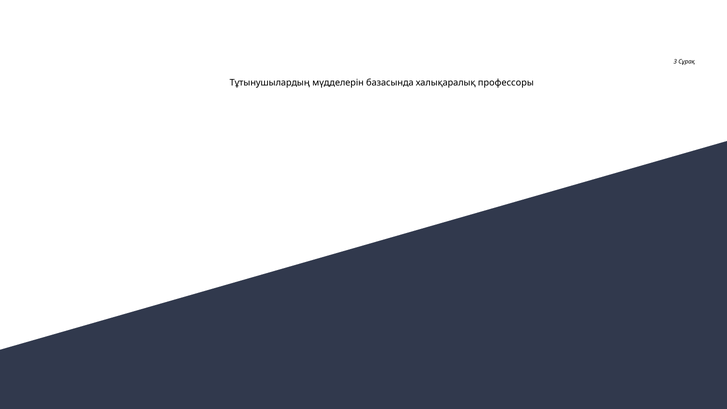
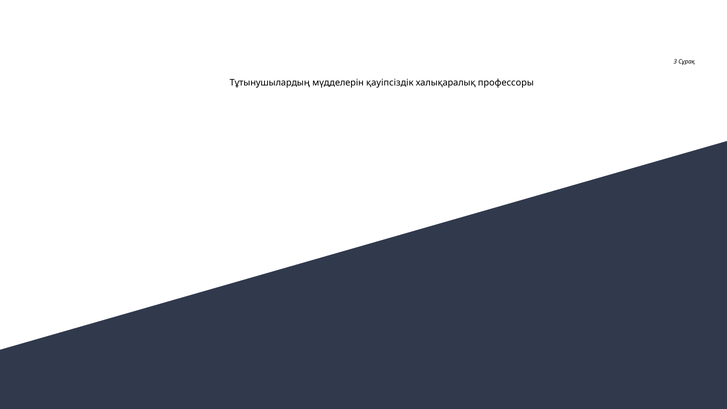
базасында: базасында -> қауіпсіздік (390, 83)
